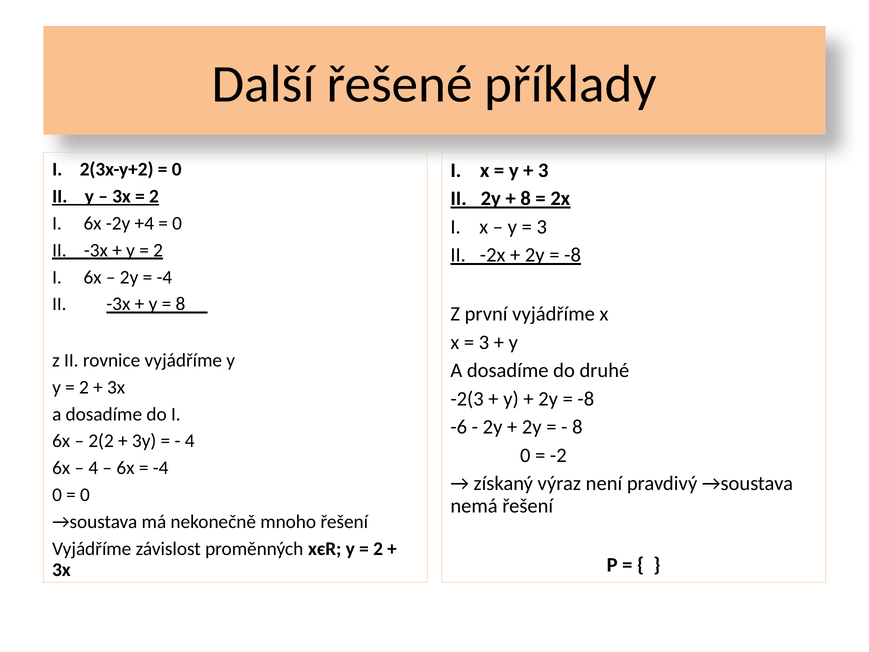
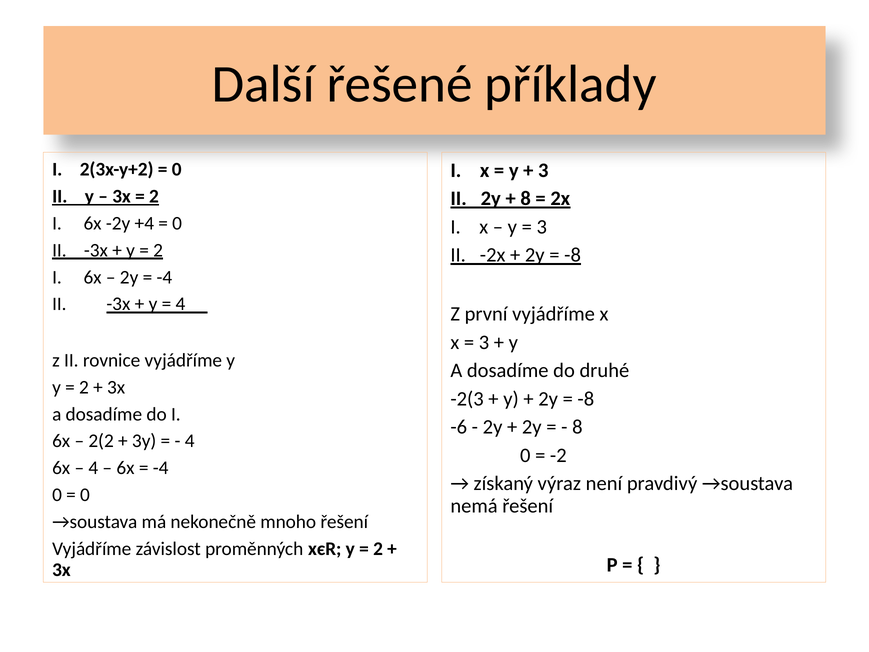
8: 8 -> 4 (180, 304)
